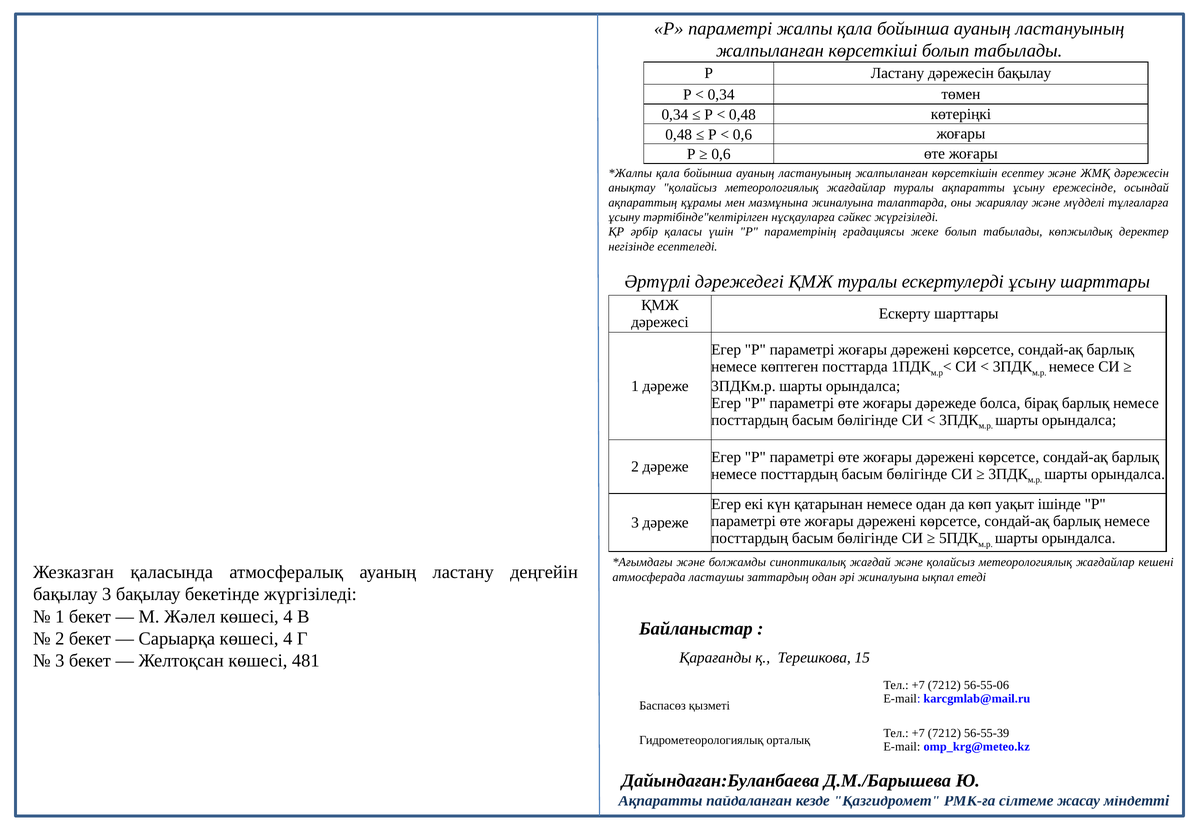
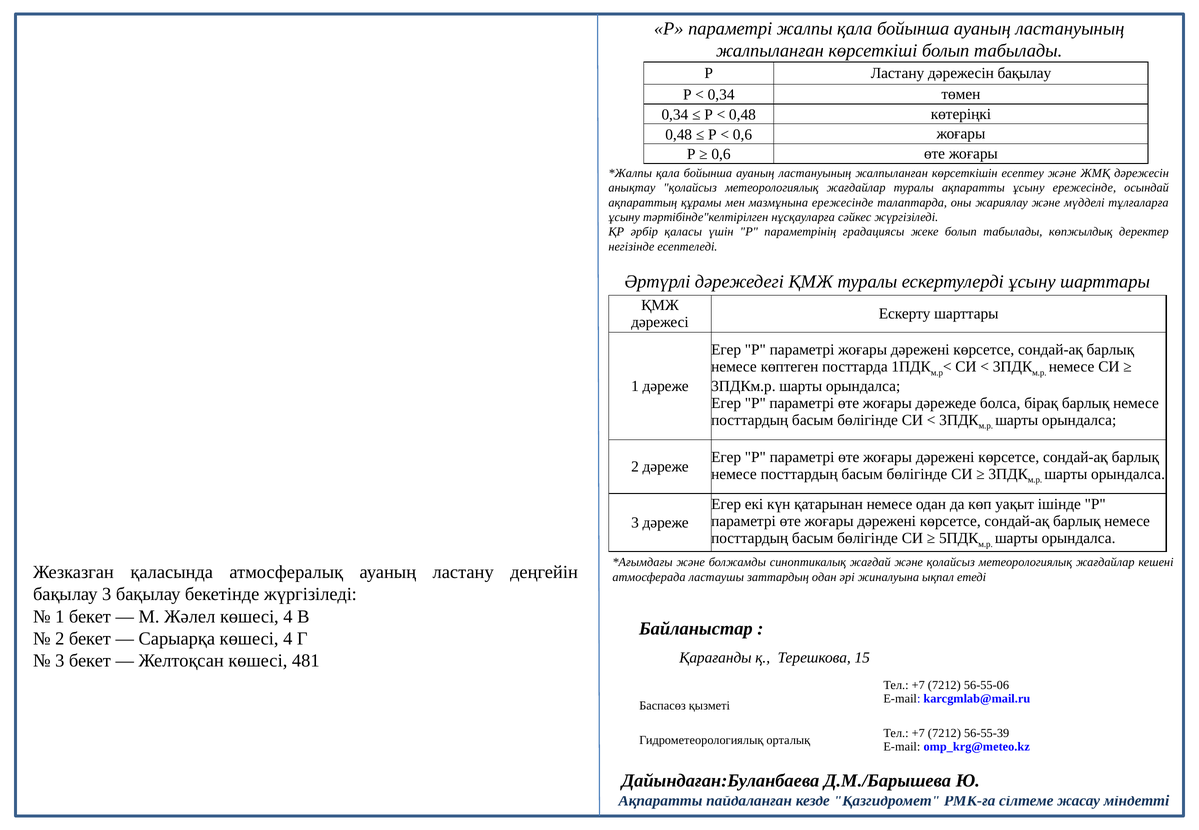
мазмұнына жиналуына: жиналуына -> ережесінде (843, 202)
